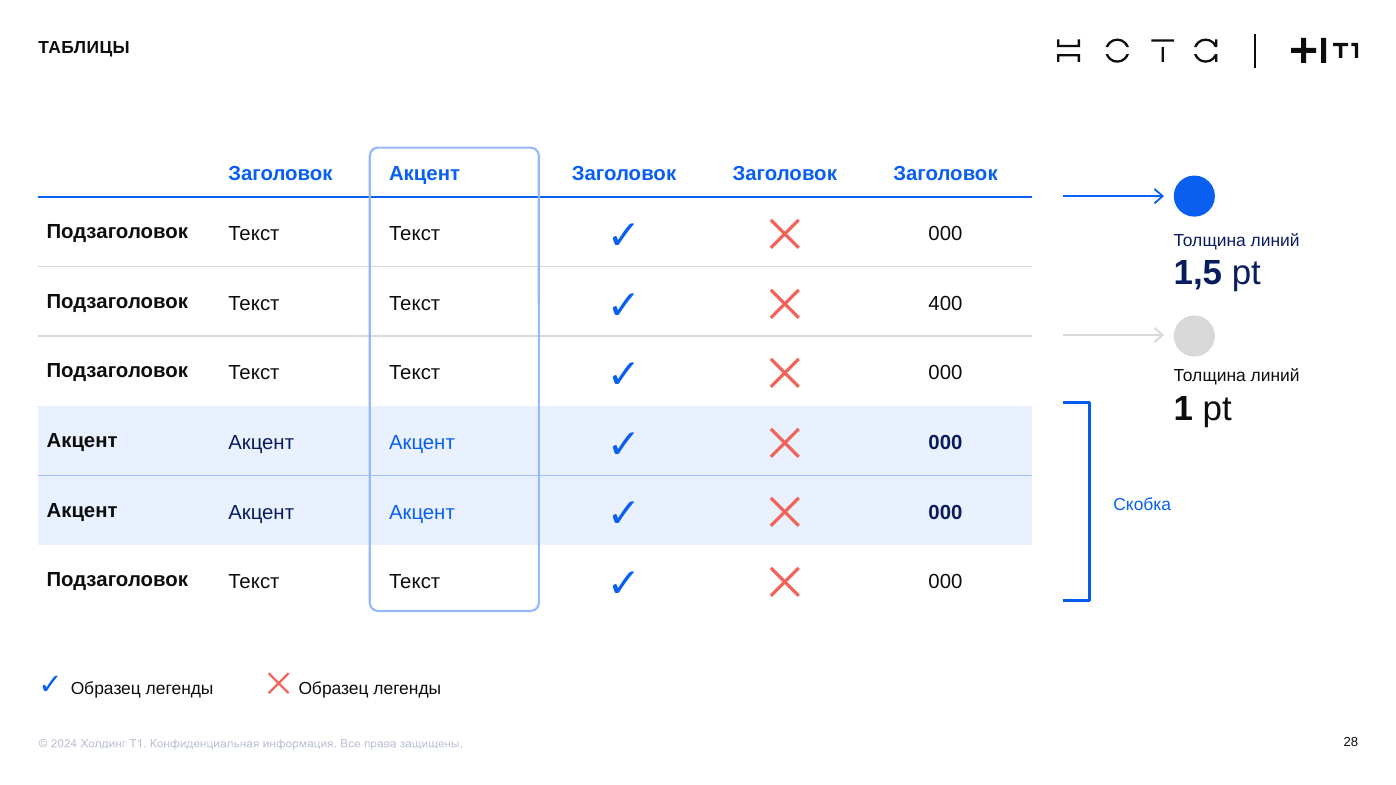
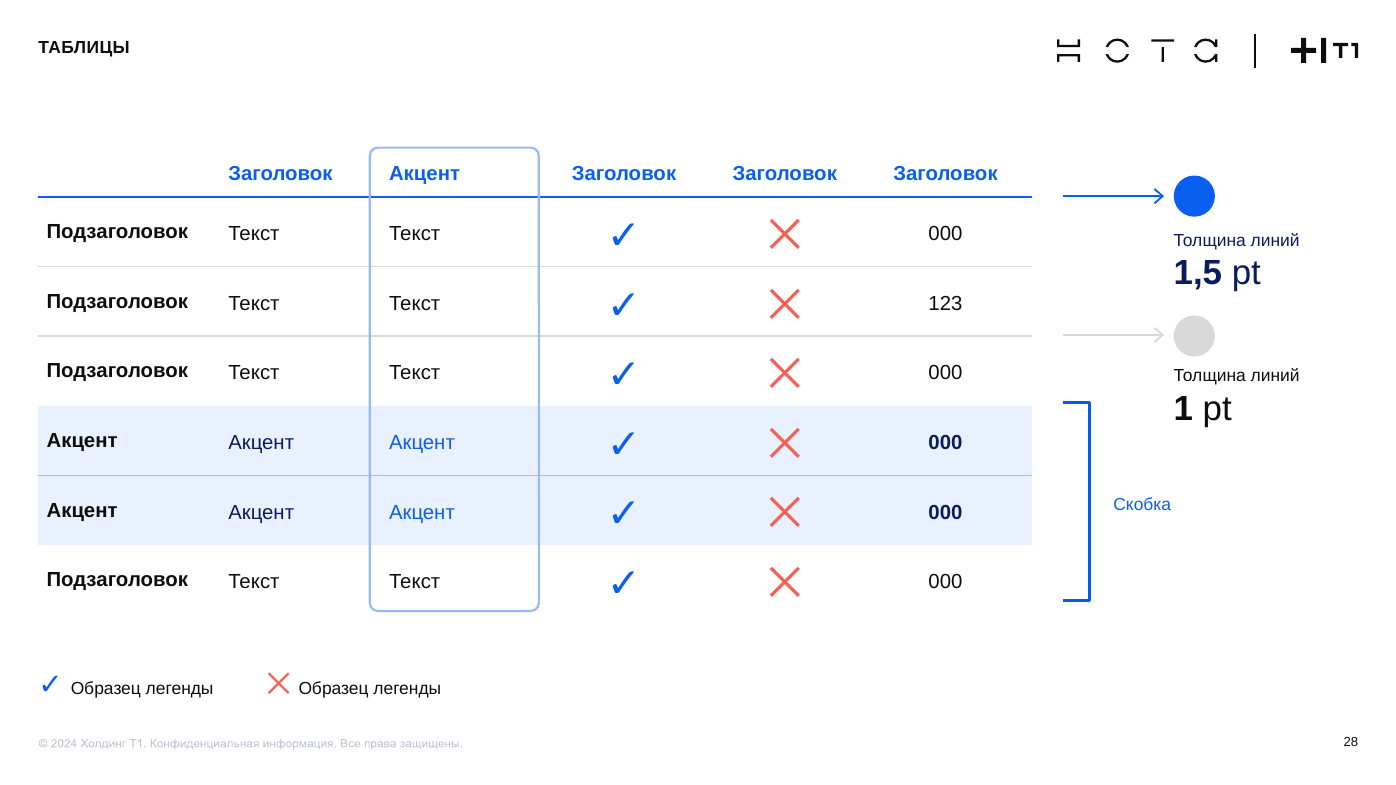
400: 400 -> 123 (945, 304)
